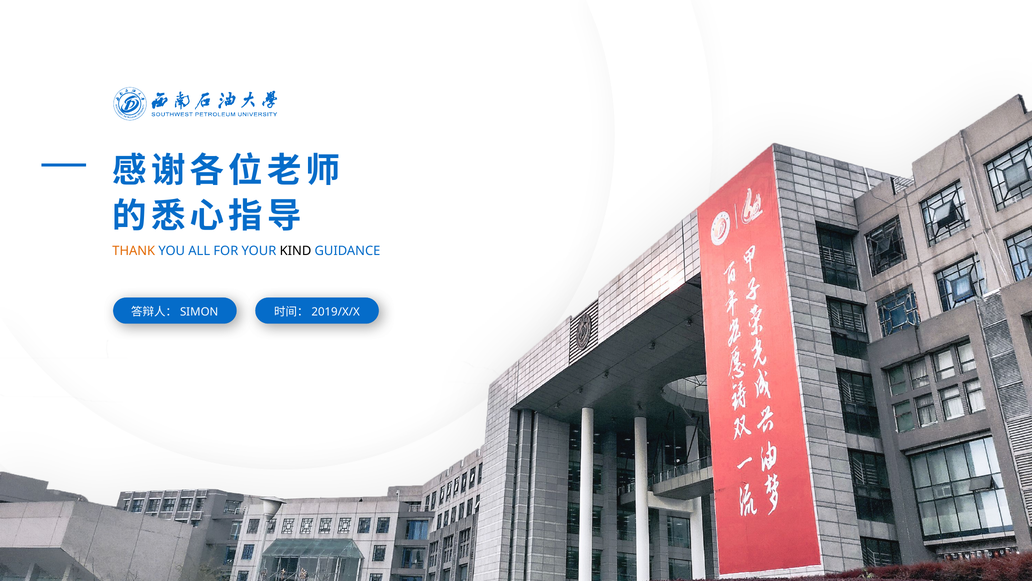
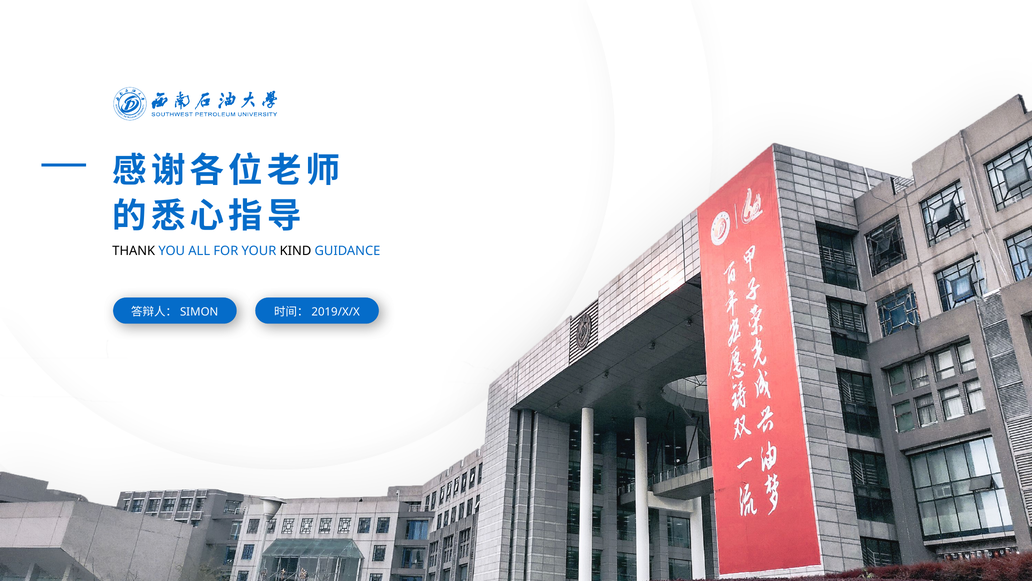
THANK colour: orange -> black (134, 251)
